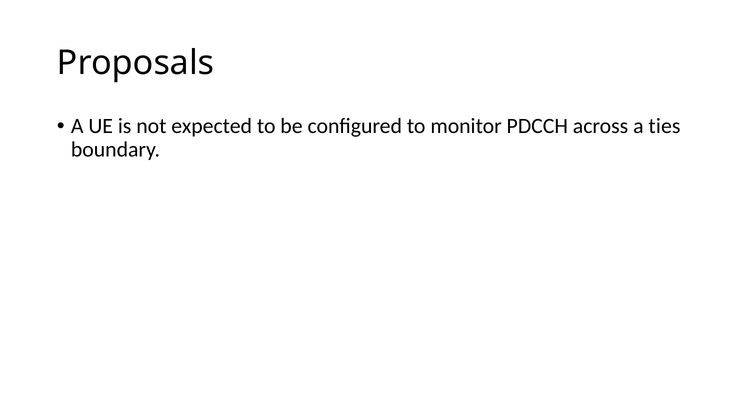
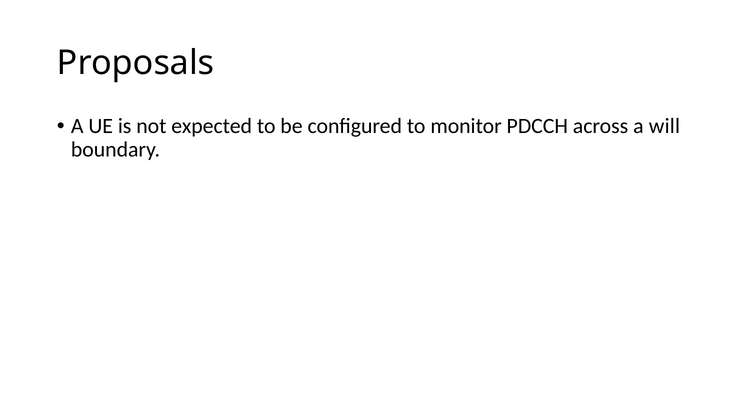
ties: ties -> will (664, 126)
